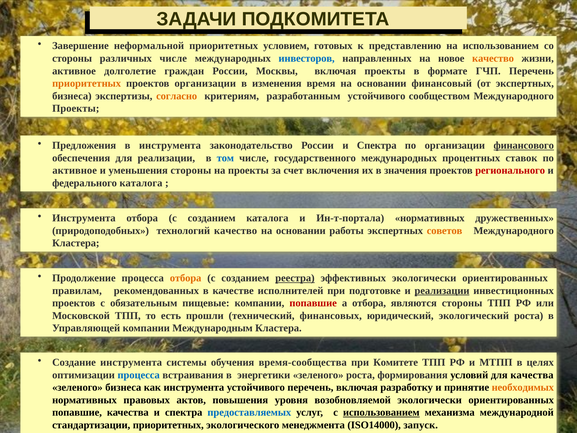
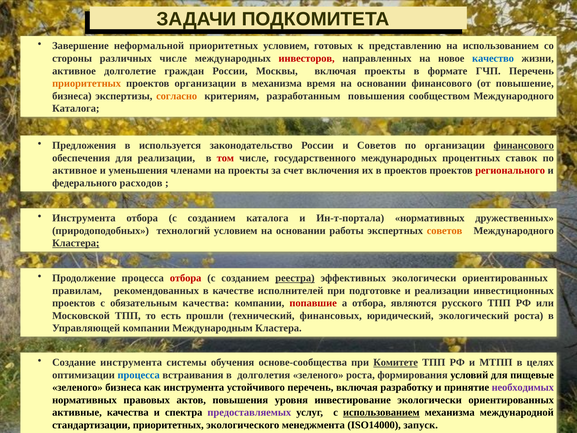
инвесторов colour: blue -> red (307, 58)
качество colour: orange -> blue (493, 58)
в изменения: изменения -> механизма (277, 83)
основании финансовый: финансовый -> финансового (442, 83)
от экспертных: экспертных -> повышение (525, 83)
разработанным устойчивого: устойчивого -> повышения (376, 96)
Проекты: Проекты -> Каталога (76, 108)
в инструмента: инструмента -> используется (170, 145)
России и Спектра: Спектра -> Советов (377, 145)
том colour: blue -> red (225, 158)
уменьшения стороны: стороны -> членами (191, 170)
в значения: значения -> проектов (406, 170)
федерального каталога: каталога -> расходов (141, 183)
технологий качество: качество -> условием (236, 231)
Кластера underline: none -> present (76, 243)
отбора colour: orange -> red (186, 278)
реализации underline: present -> none (442, 290)
обязательным пищевые: пищевые -> качества (206, 303)
являются стороны: стороны -> русского (462, 303)
время-сообщества: время-сообщества -> основе-сообщества (303, 362)
Комитете underline: none -> present (396, 362)
энергетики: энергетики -> долголетия (264, 375)
для качества: качества -> пищевые (532, 375)
необходимых colour: orange -> purple (523, 387)
возобновляемой: возобновляемой -> инвестирование (353, 400)
попавшие: попавшие -> активные (77, 412)
предоставляемых colour: blue -> purple (249, 412)
